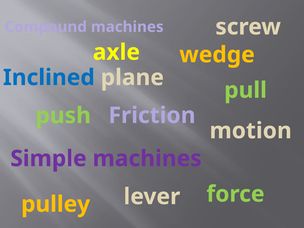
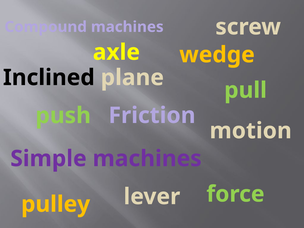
Inclined colour: blue -> black (49, 78)
